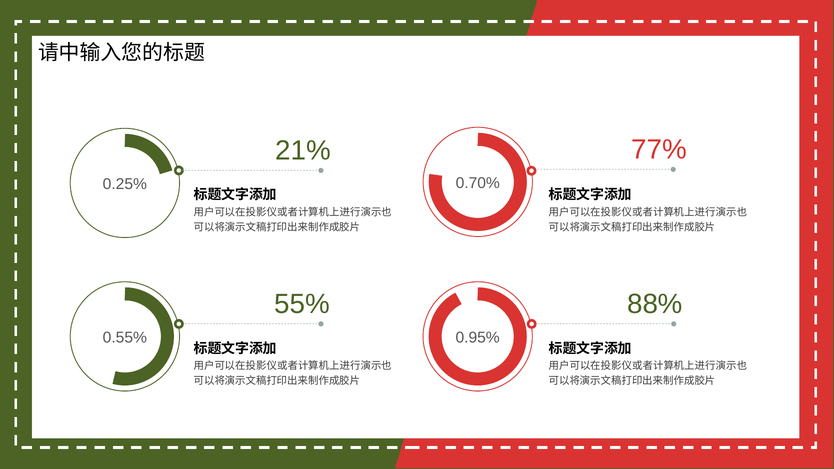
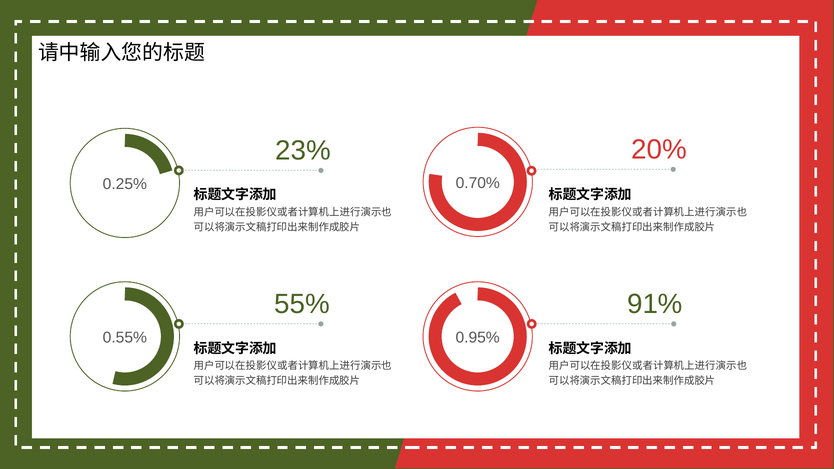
77%: 77% -> 20% (659, 149)
21%: 21% -> 23% (303, 150)
88%: 88% -> 91% (655, 304)
